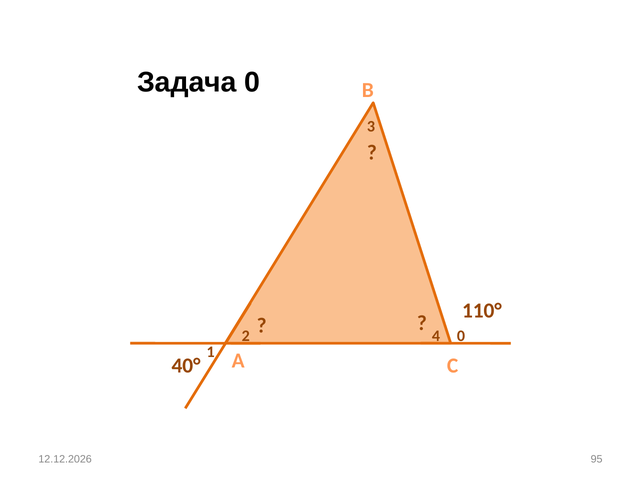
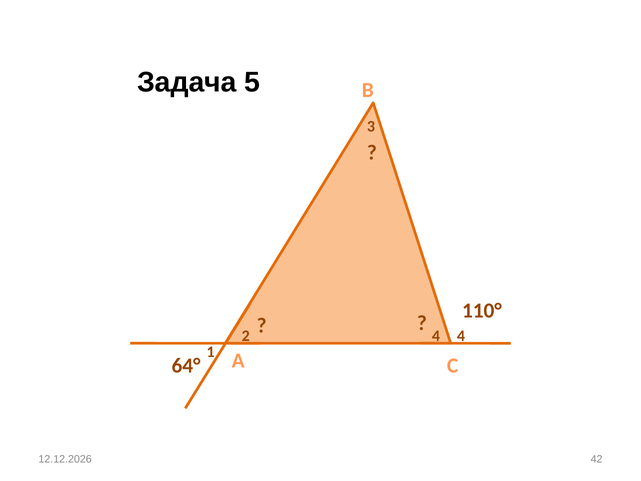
Задача 0: 0 -> 5 (252, 82)
4 0: 0 -> 4 (461, 336)
40°: 40° -> 64° (186, 365)
95: 95 -> 42 (597, 459)
